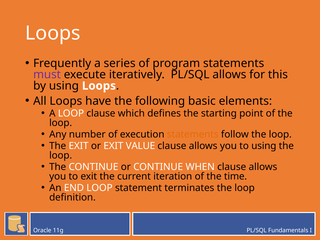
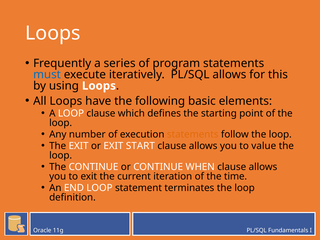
must colour: purple -> blue (47, 75)
VALUE: VALUE -> START (140, 146)
to using: using -> value (264, 146)
